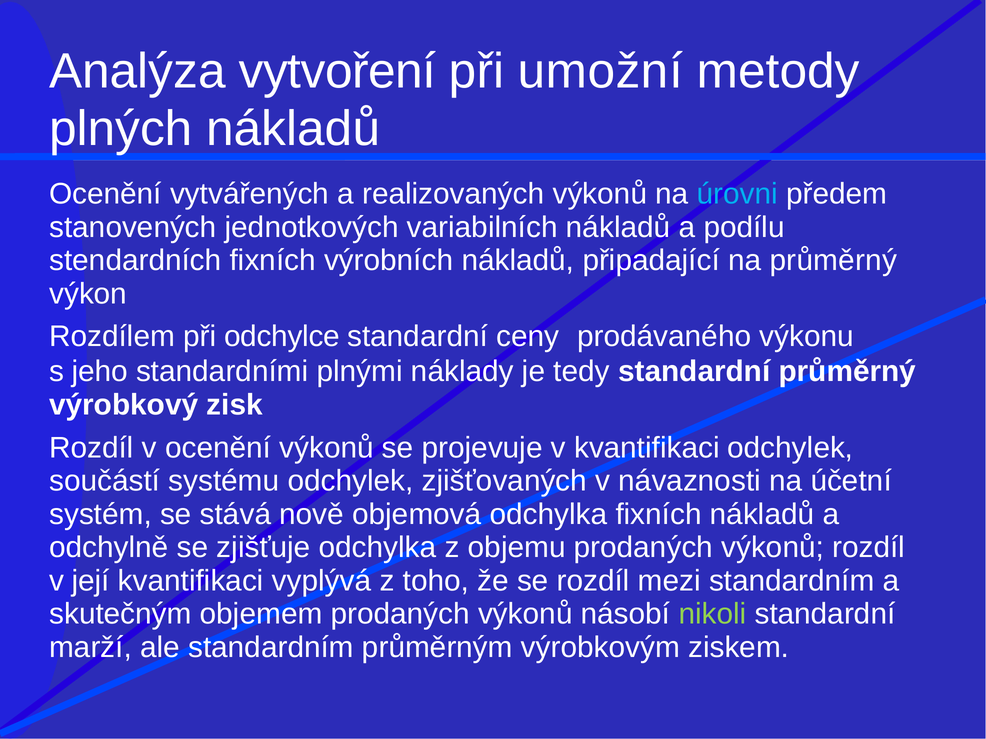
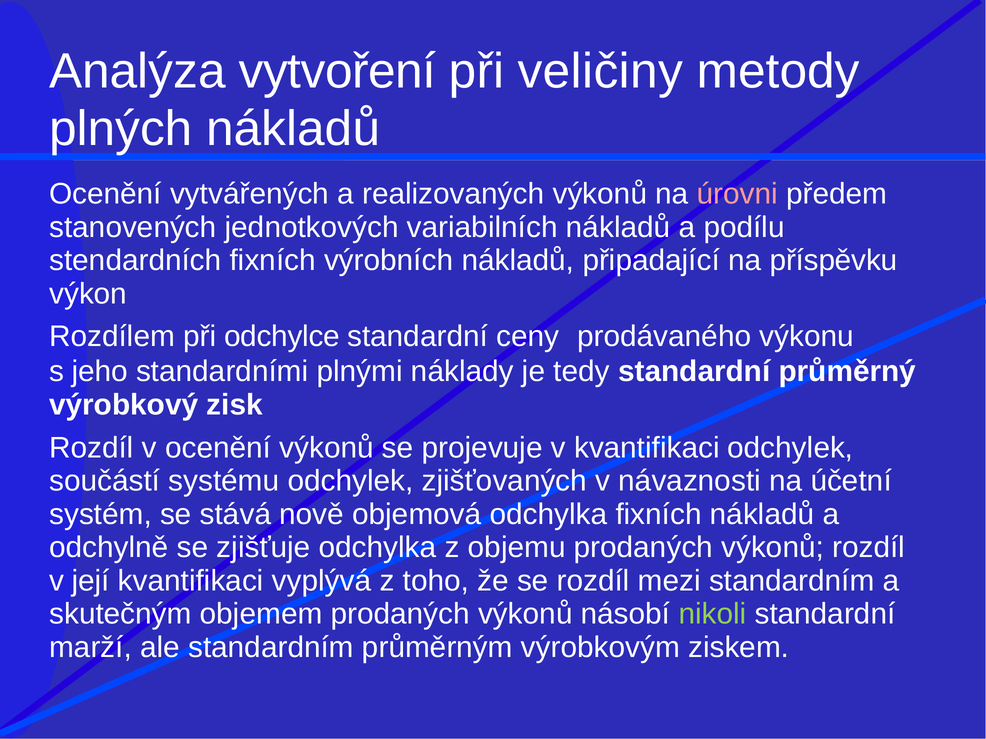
umožní: umožní -> veličiny (600, 71)
úrovni colour: light blue -> pink (737, 194)
na průměrný: průměrný -> příspěvku (833, 261)
